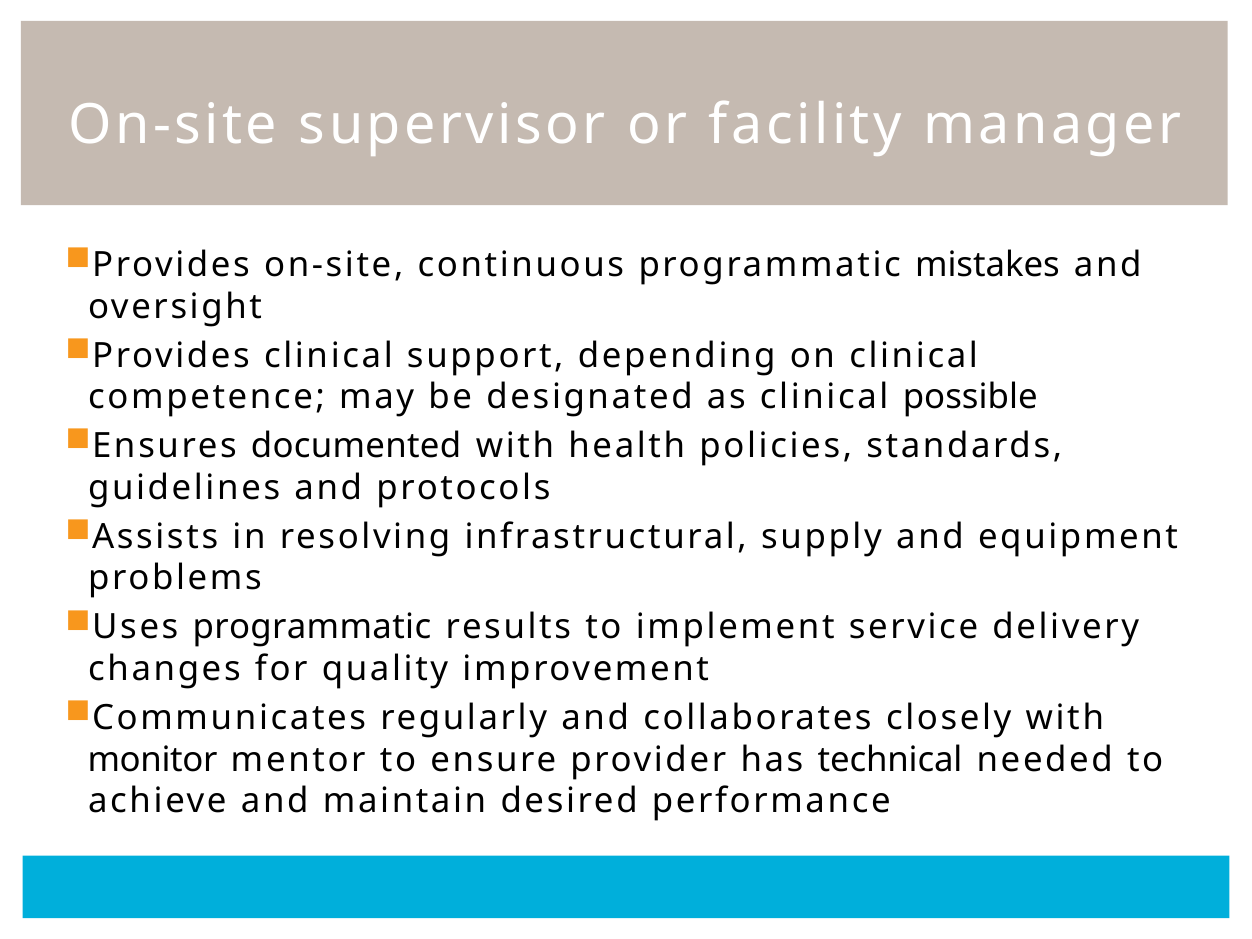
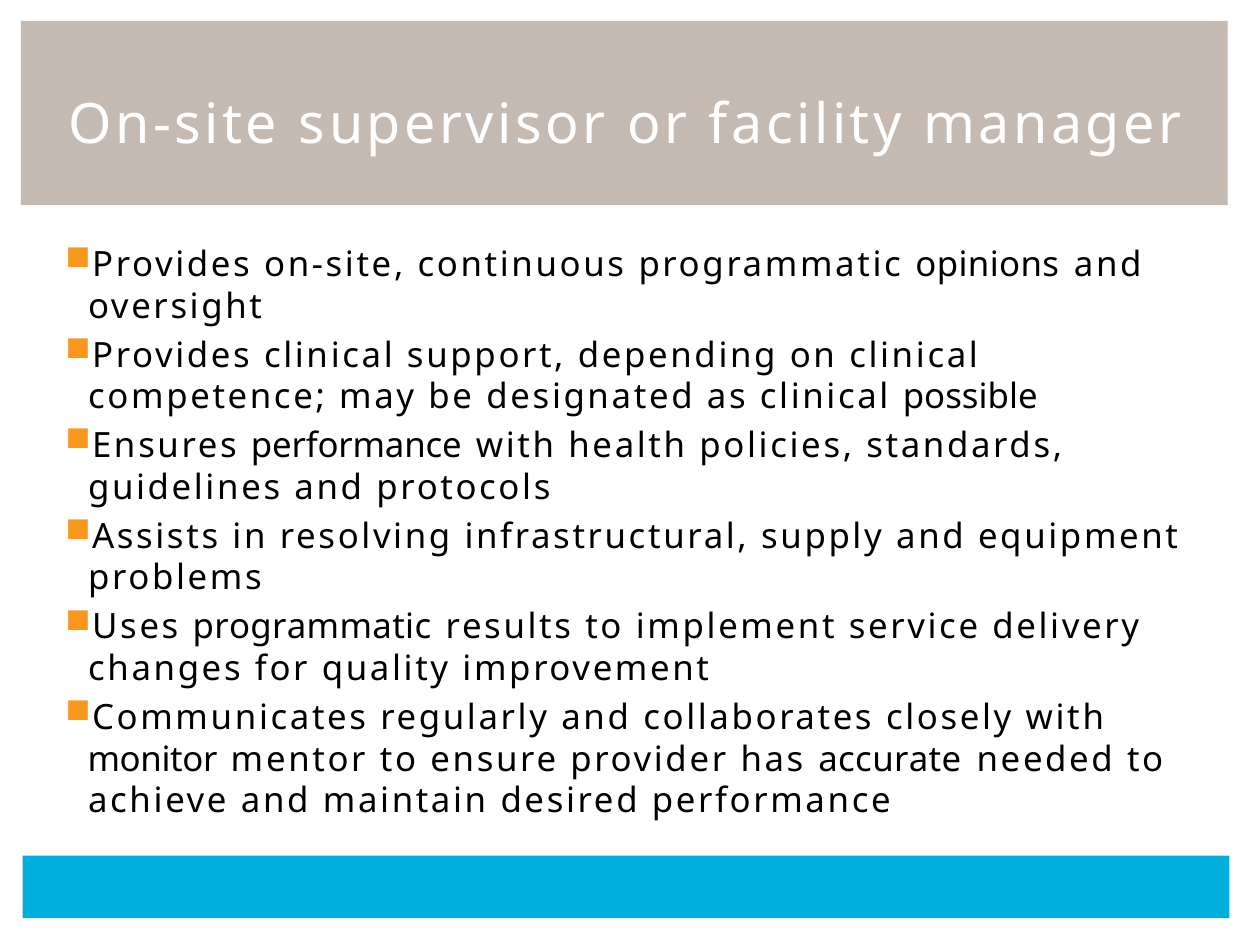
mistakes: mistakes -> opinions (987, 265)
Ensures documented: documented -> performance (356, 446)
technical: technical -> accurate (890, 760)
